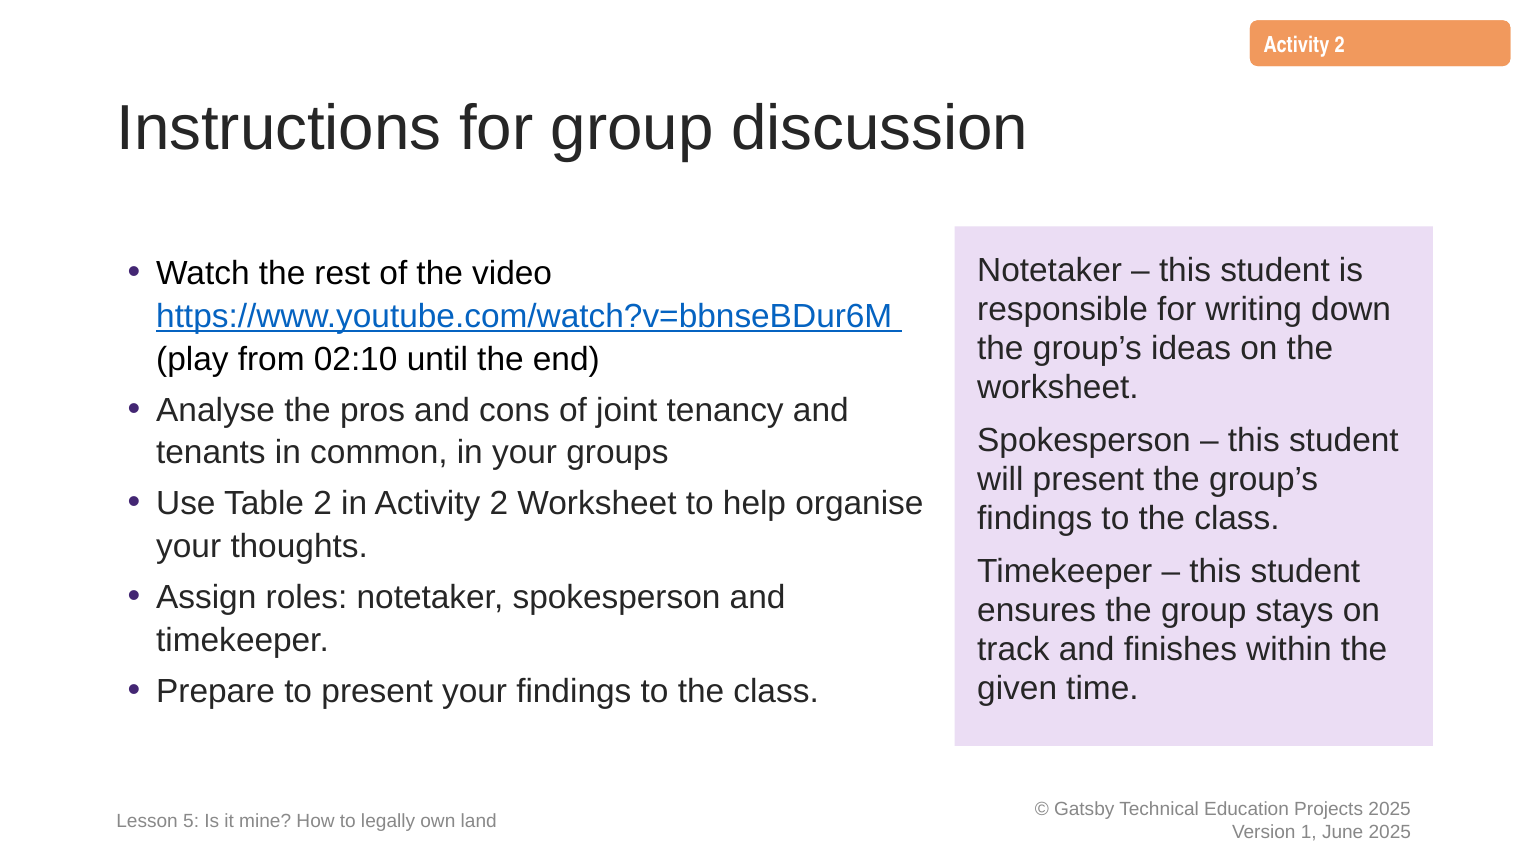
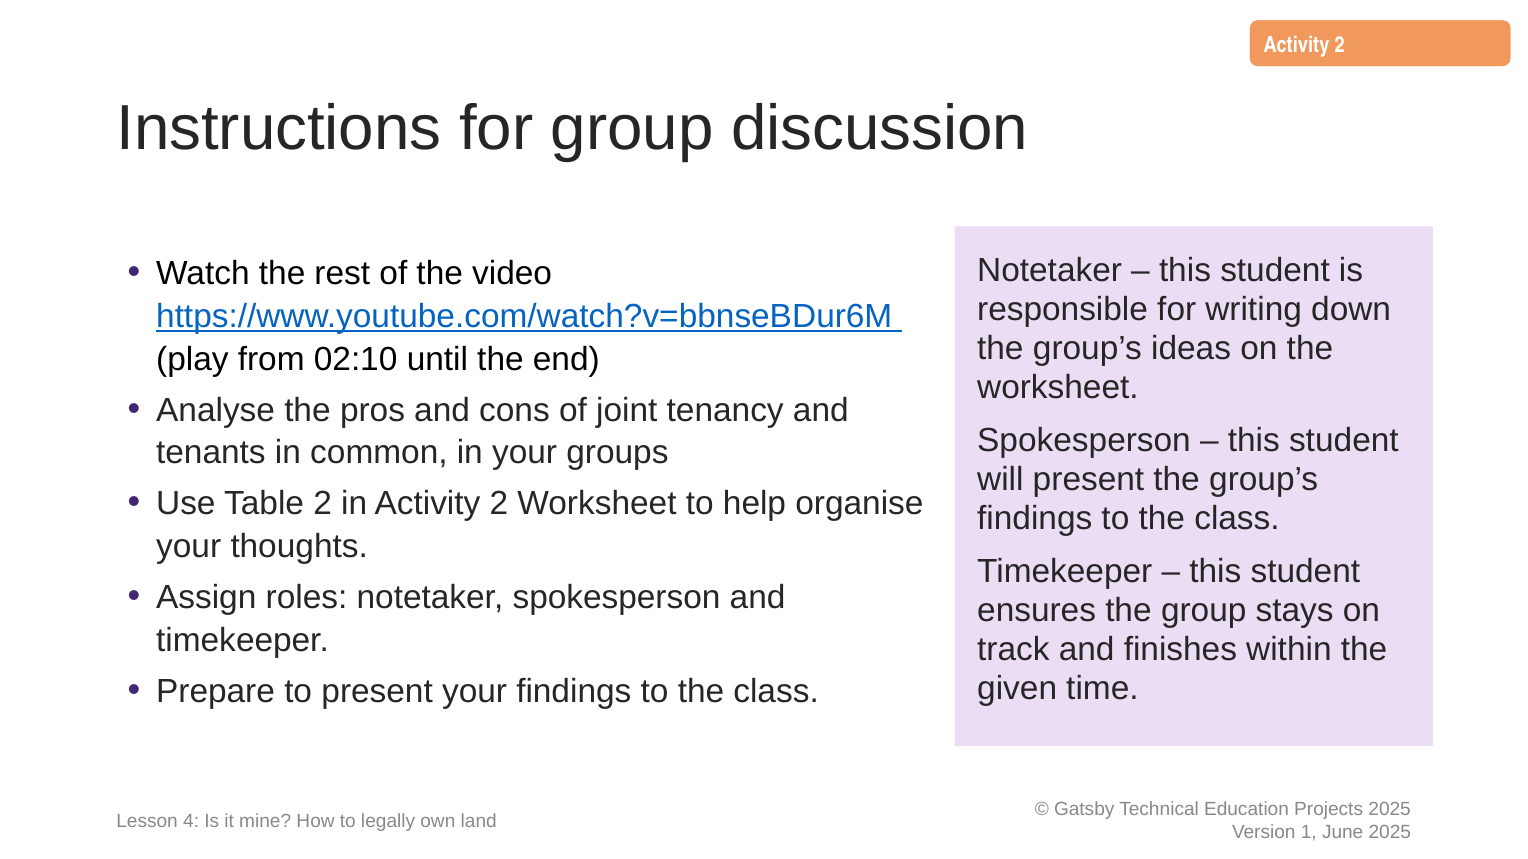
5: 5 -> 4 (191, 822)
